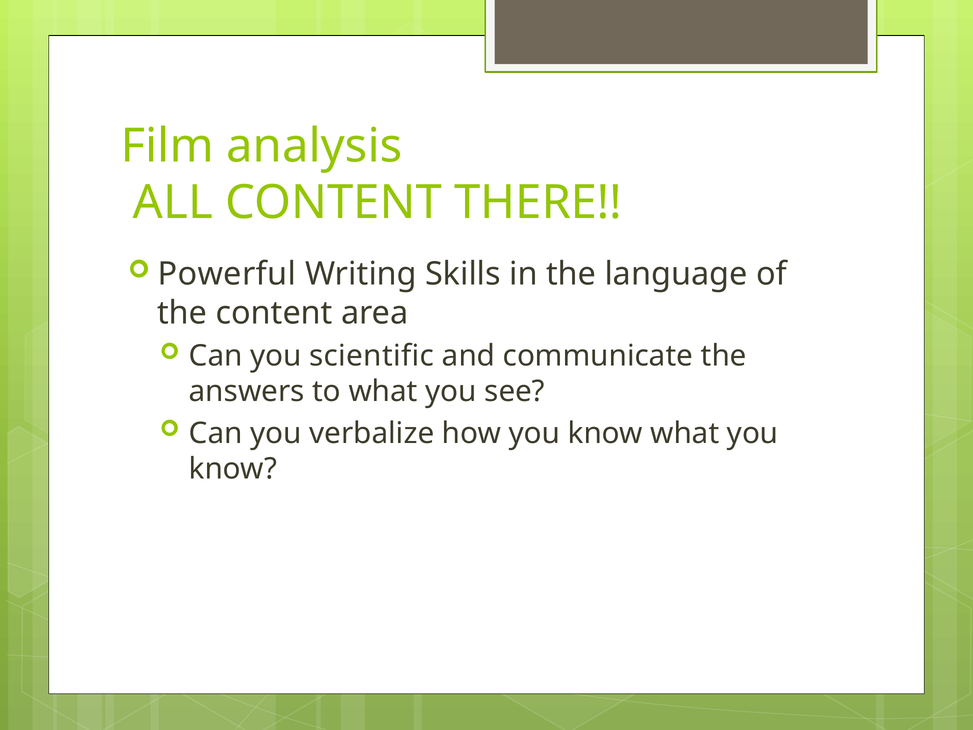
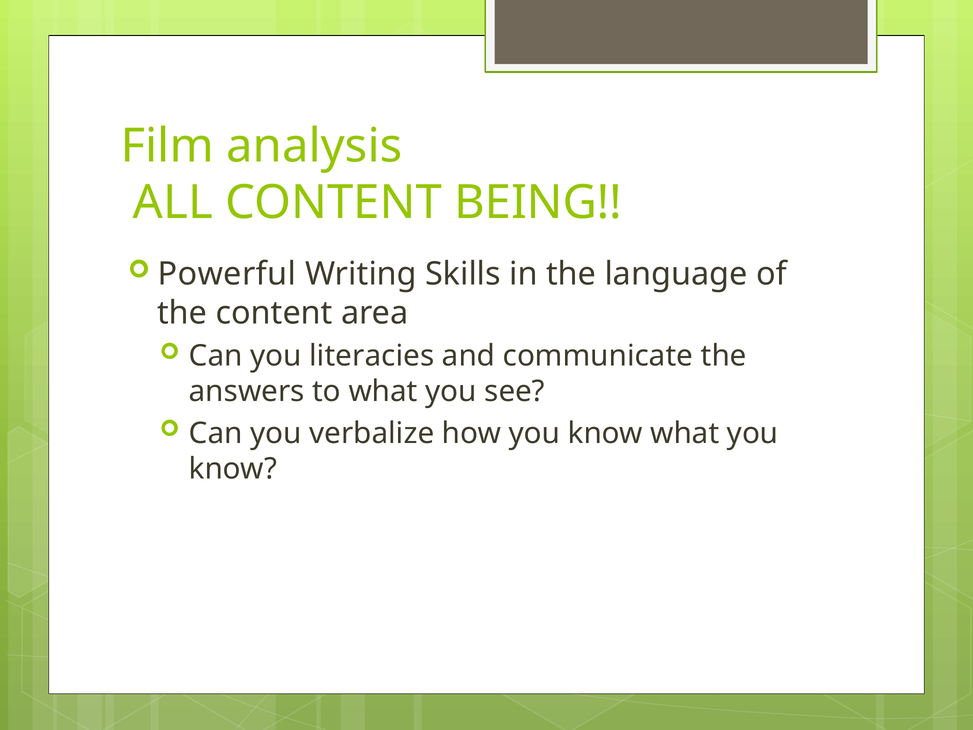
THERE: THERE -> BEING (538, 203)
scientific: scientific -> literacies (372, 356)
